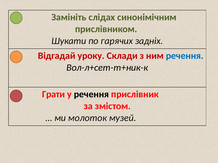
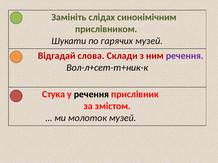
гарячих задніх: задніх -> музей (149, 41)
уроку: уроку -> слова (91, 56)
речення colour: blue -> purple (185, 56)
Грати: Грати -> Стука (54, 95)
